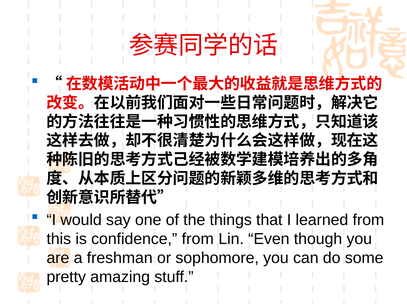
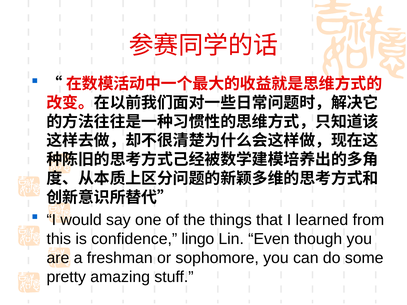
confidence from: from -> lingo (198, 239)
